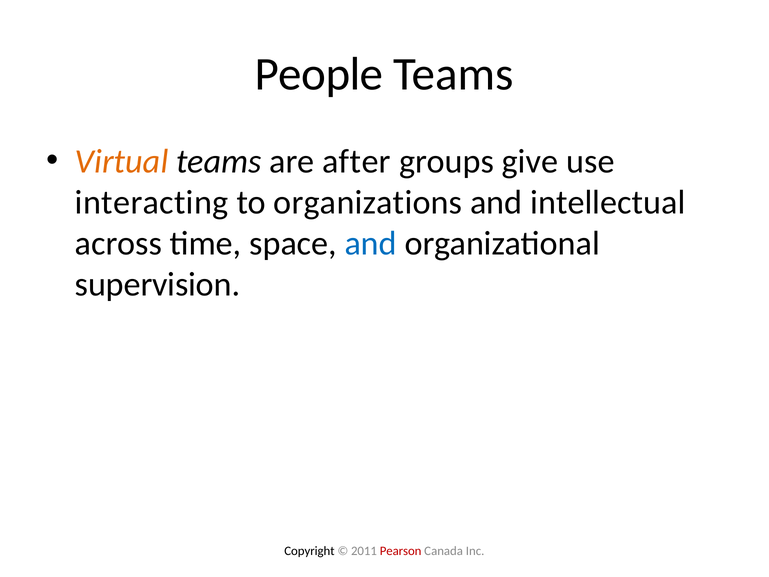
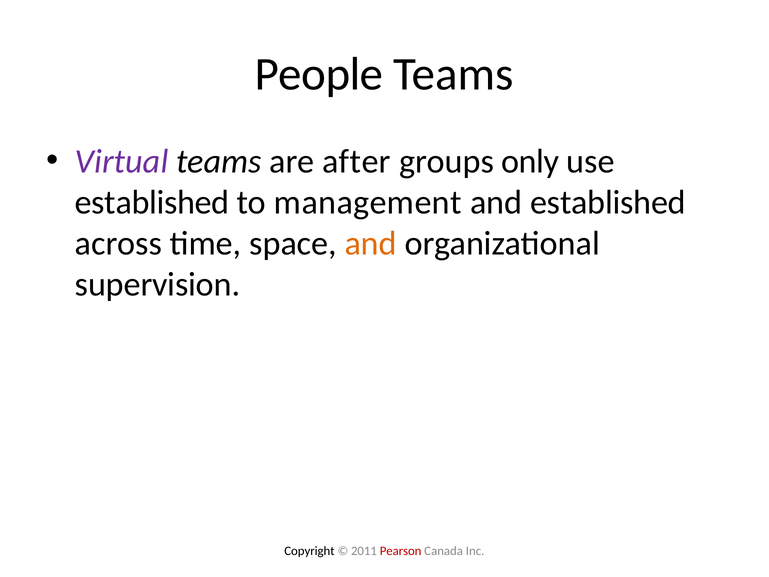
Virtual colour: orange -> purple (122, 161)
give: give -> only (530, 161)
interacting: interacting -> established (152, 202)
organizations: organizations -> management (368, 202)
and intellectual: intellectual -> established (608, 202)
and colour: blue -> orange (371, 243)
